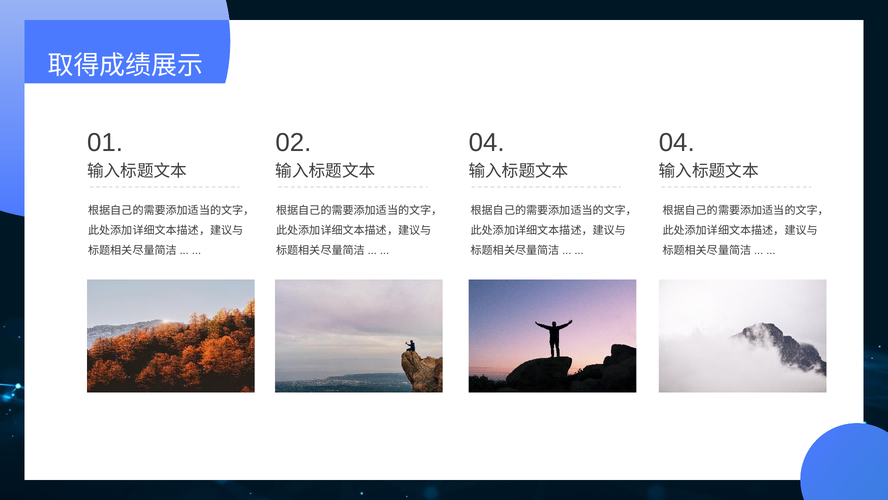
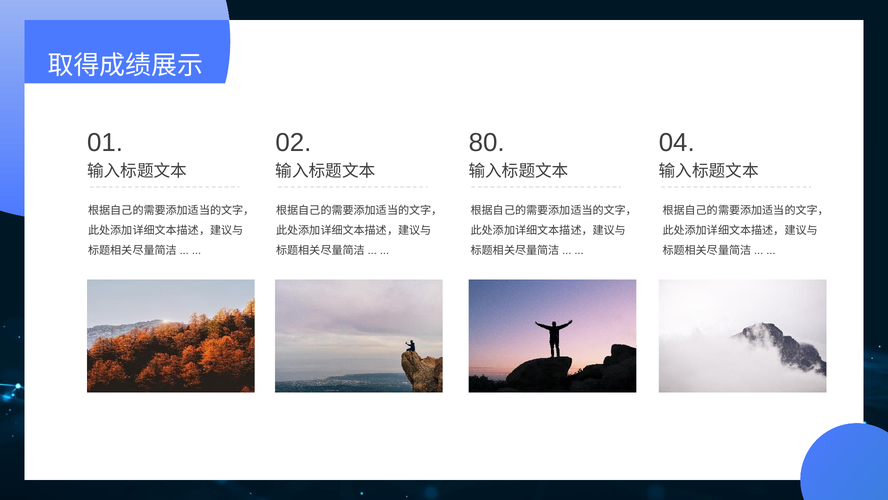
02 04: 04 -> 80 (487, 143)
